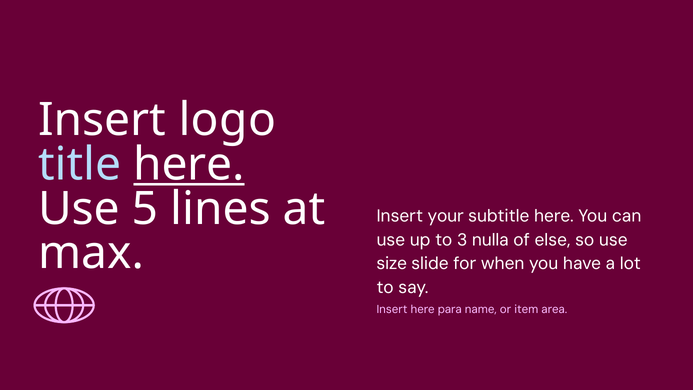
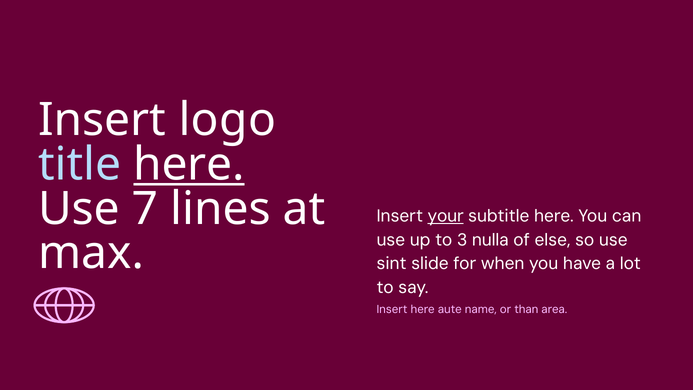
5: 5 -> 7 (145, 209)
your underline: none -> present (446, 216)
size: size -> sint (392, 264)
para: para -> aute (450, 309)
item: item -> than (526, 309)
